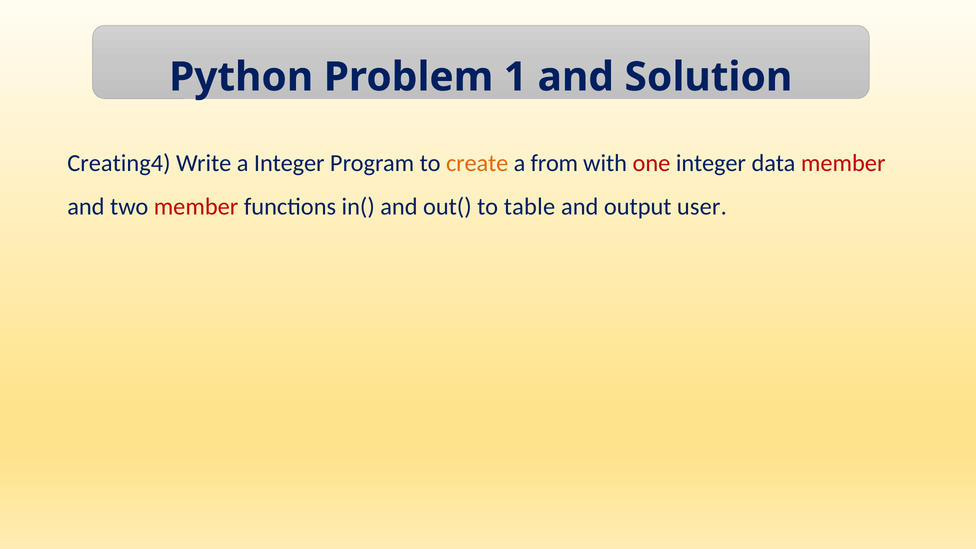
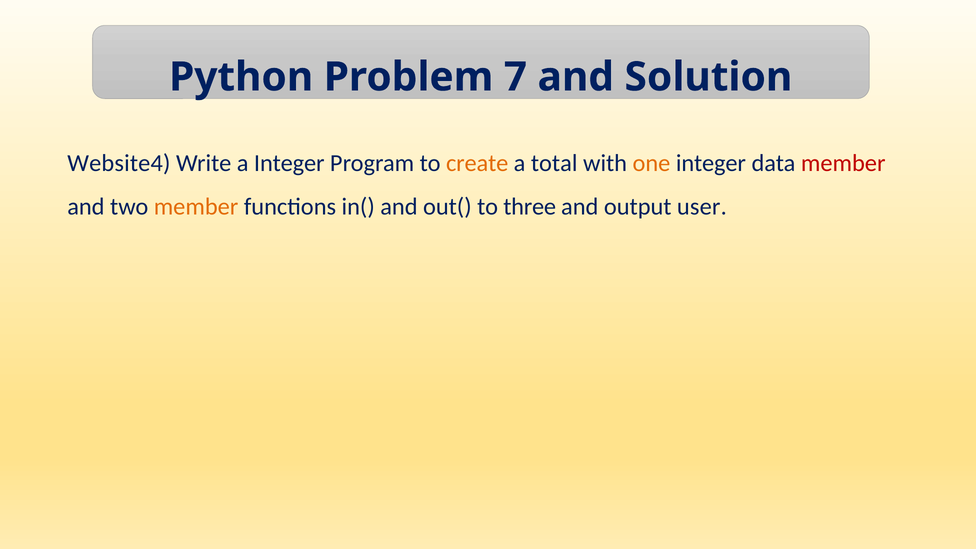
1: 1 -> 7 (515, 77)
Creating4: Creating4 -> Website4 (119, 163)
from: from -> total (554, 163)
one colour: red -> orange (651, 163)
member colour: red -> orange (196, 207)
table: table -> three (530, 207)
